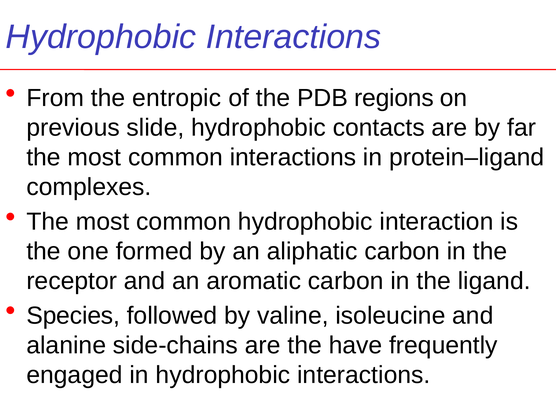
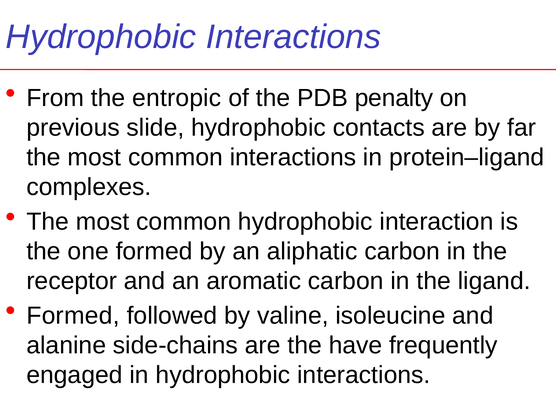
regions: regions -> penalty (394, 98)
Species: Species -> Formed (73, 316)
